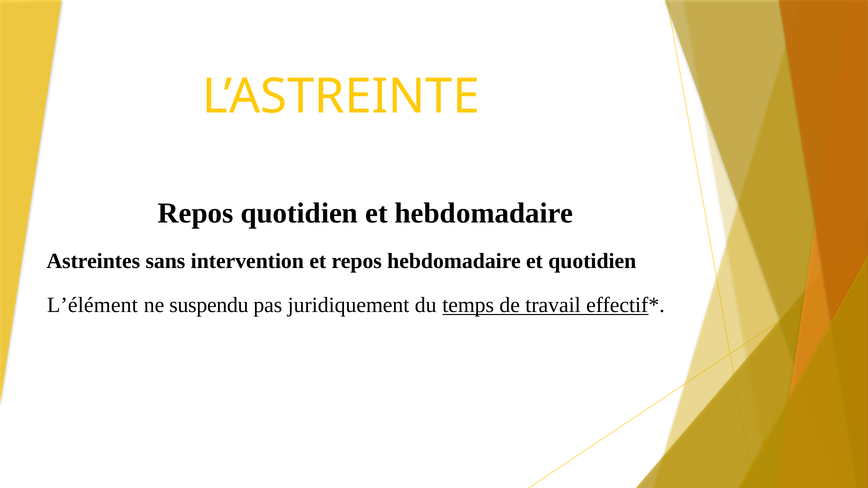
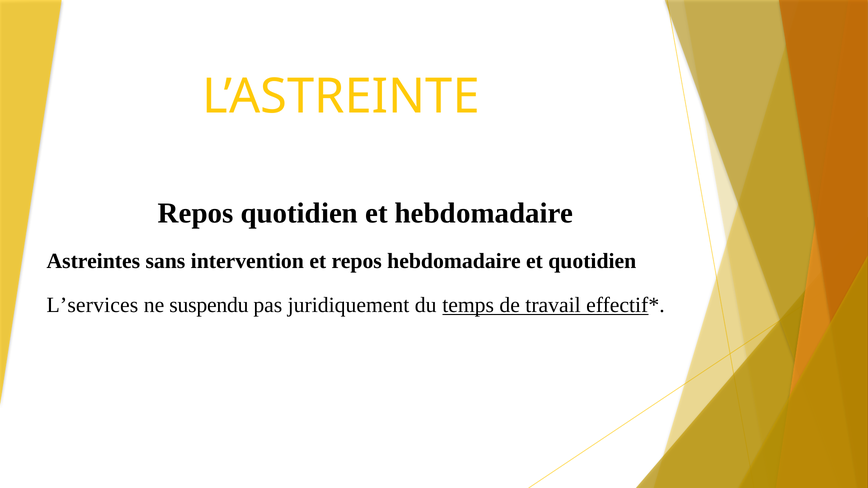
L’élément: L’élément -> L’services (92, 305)
